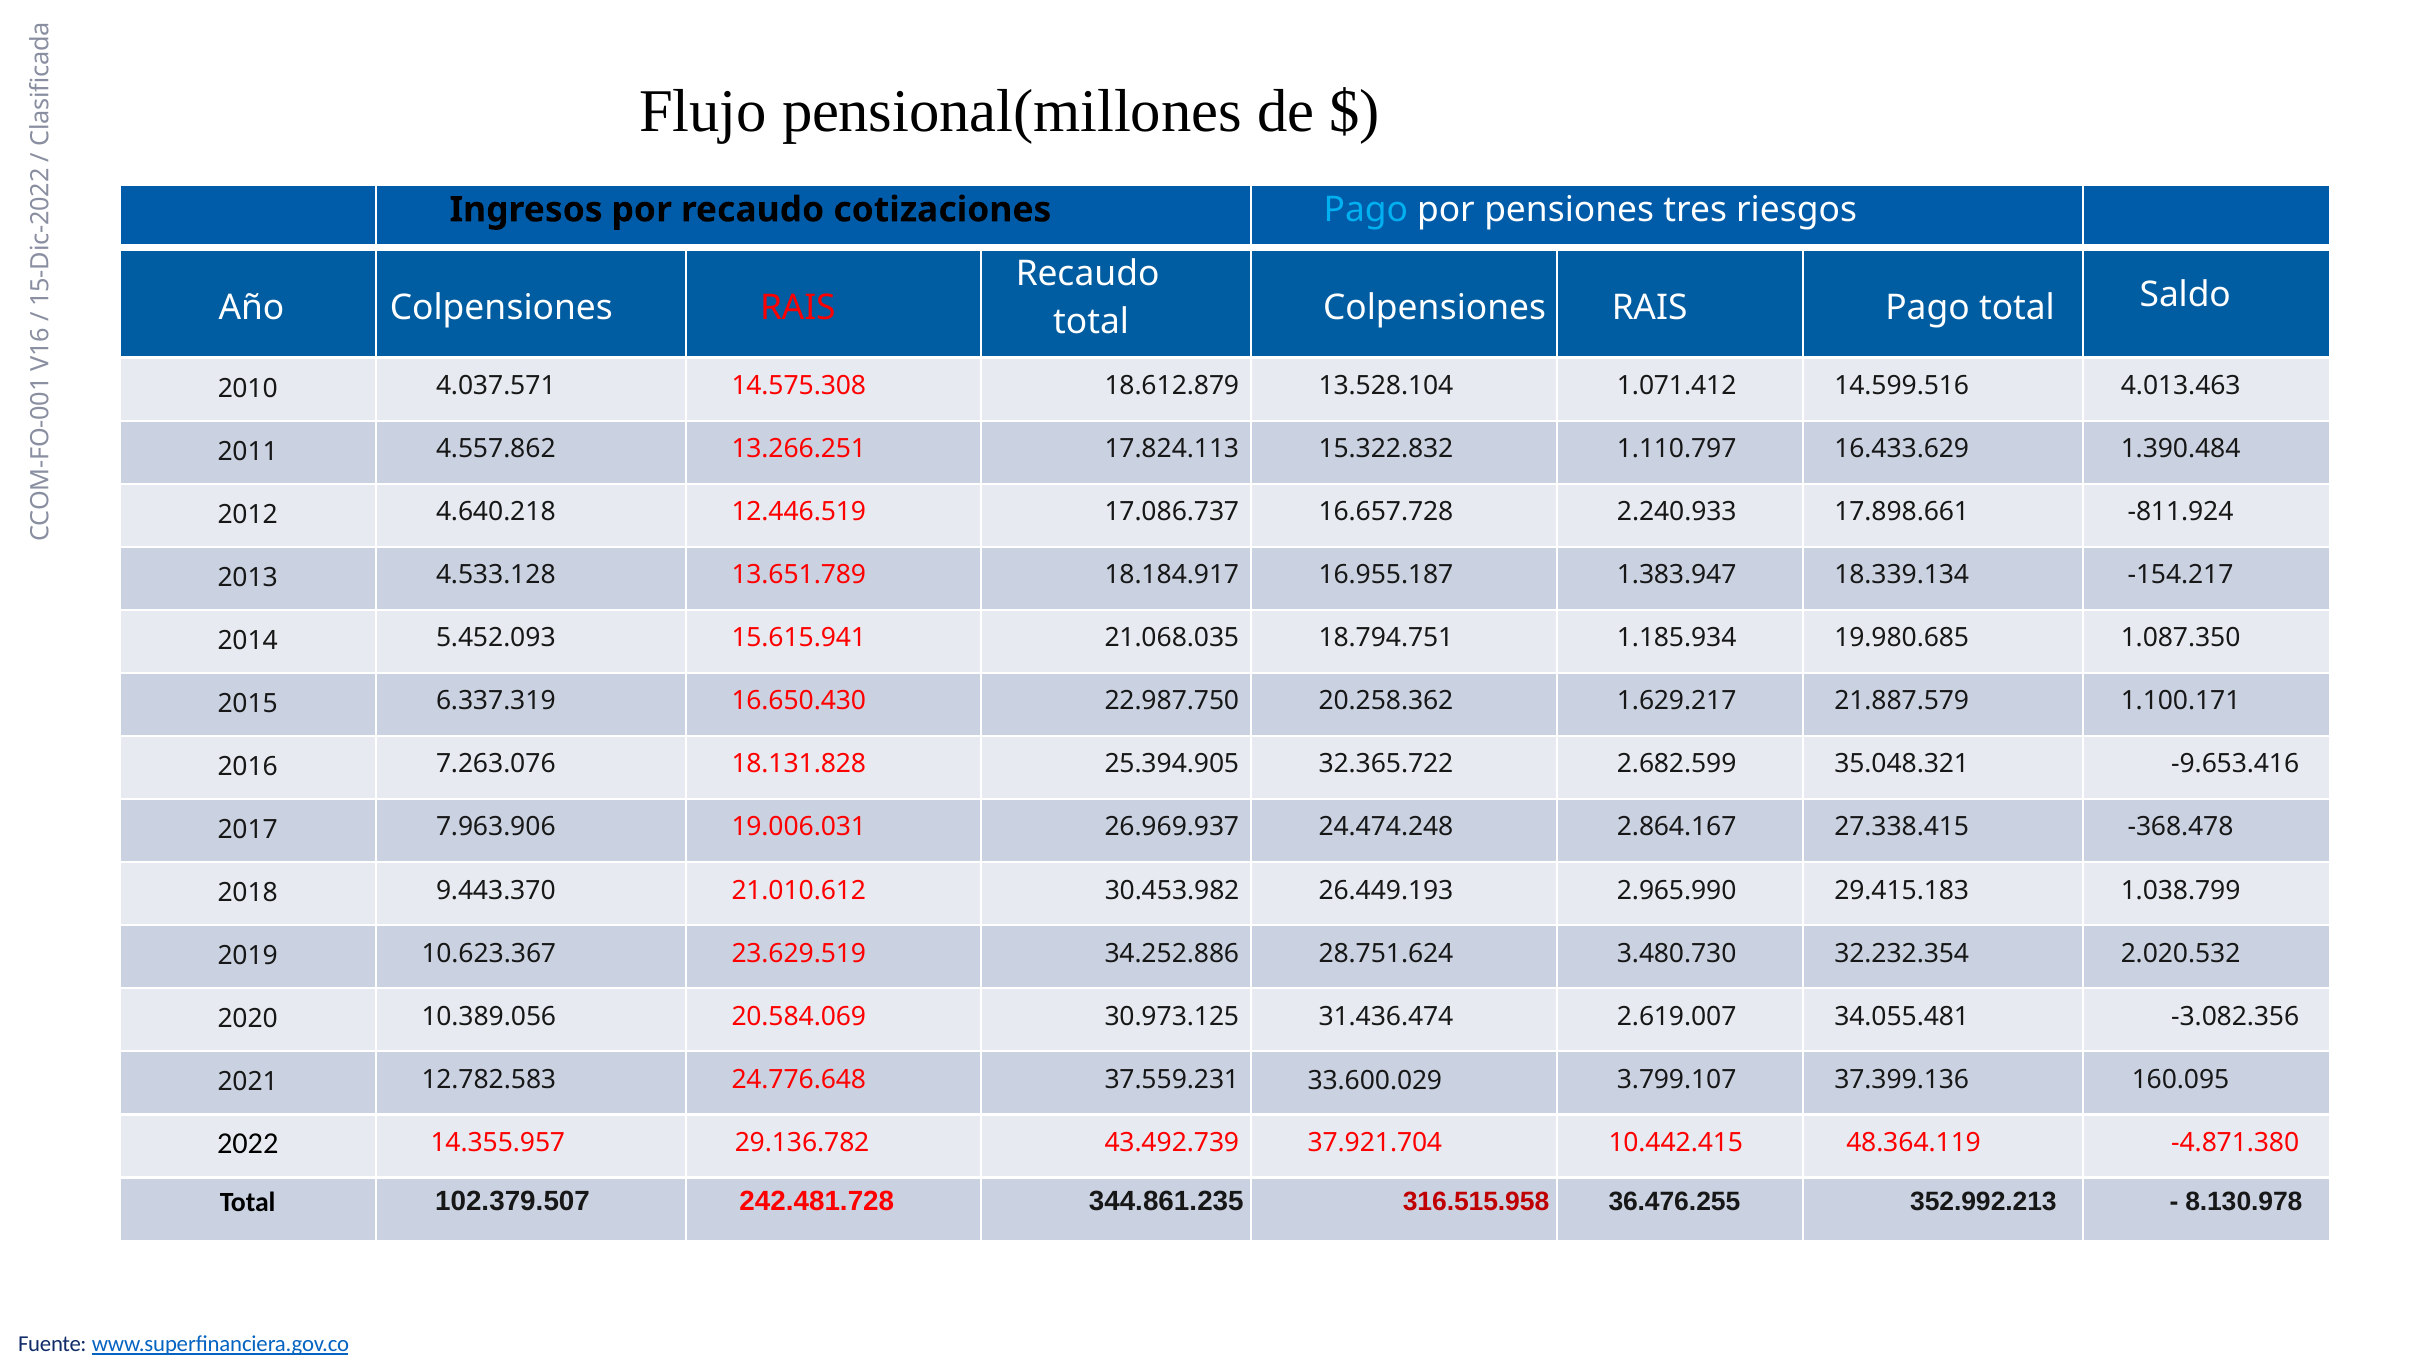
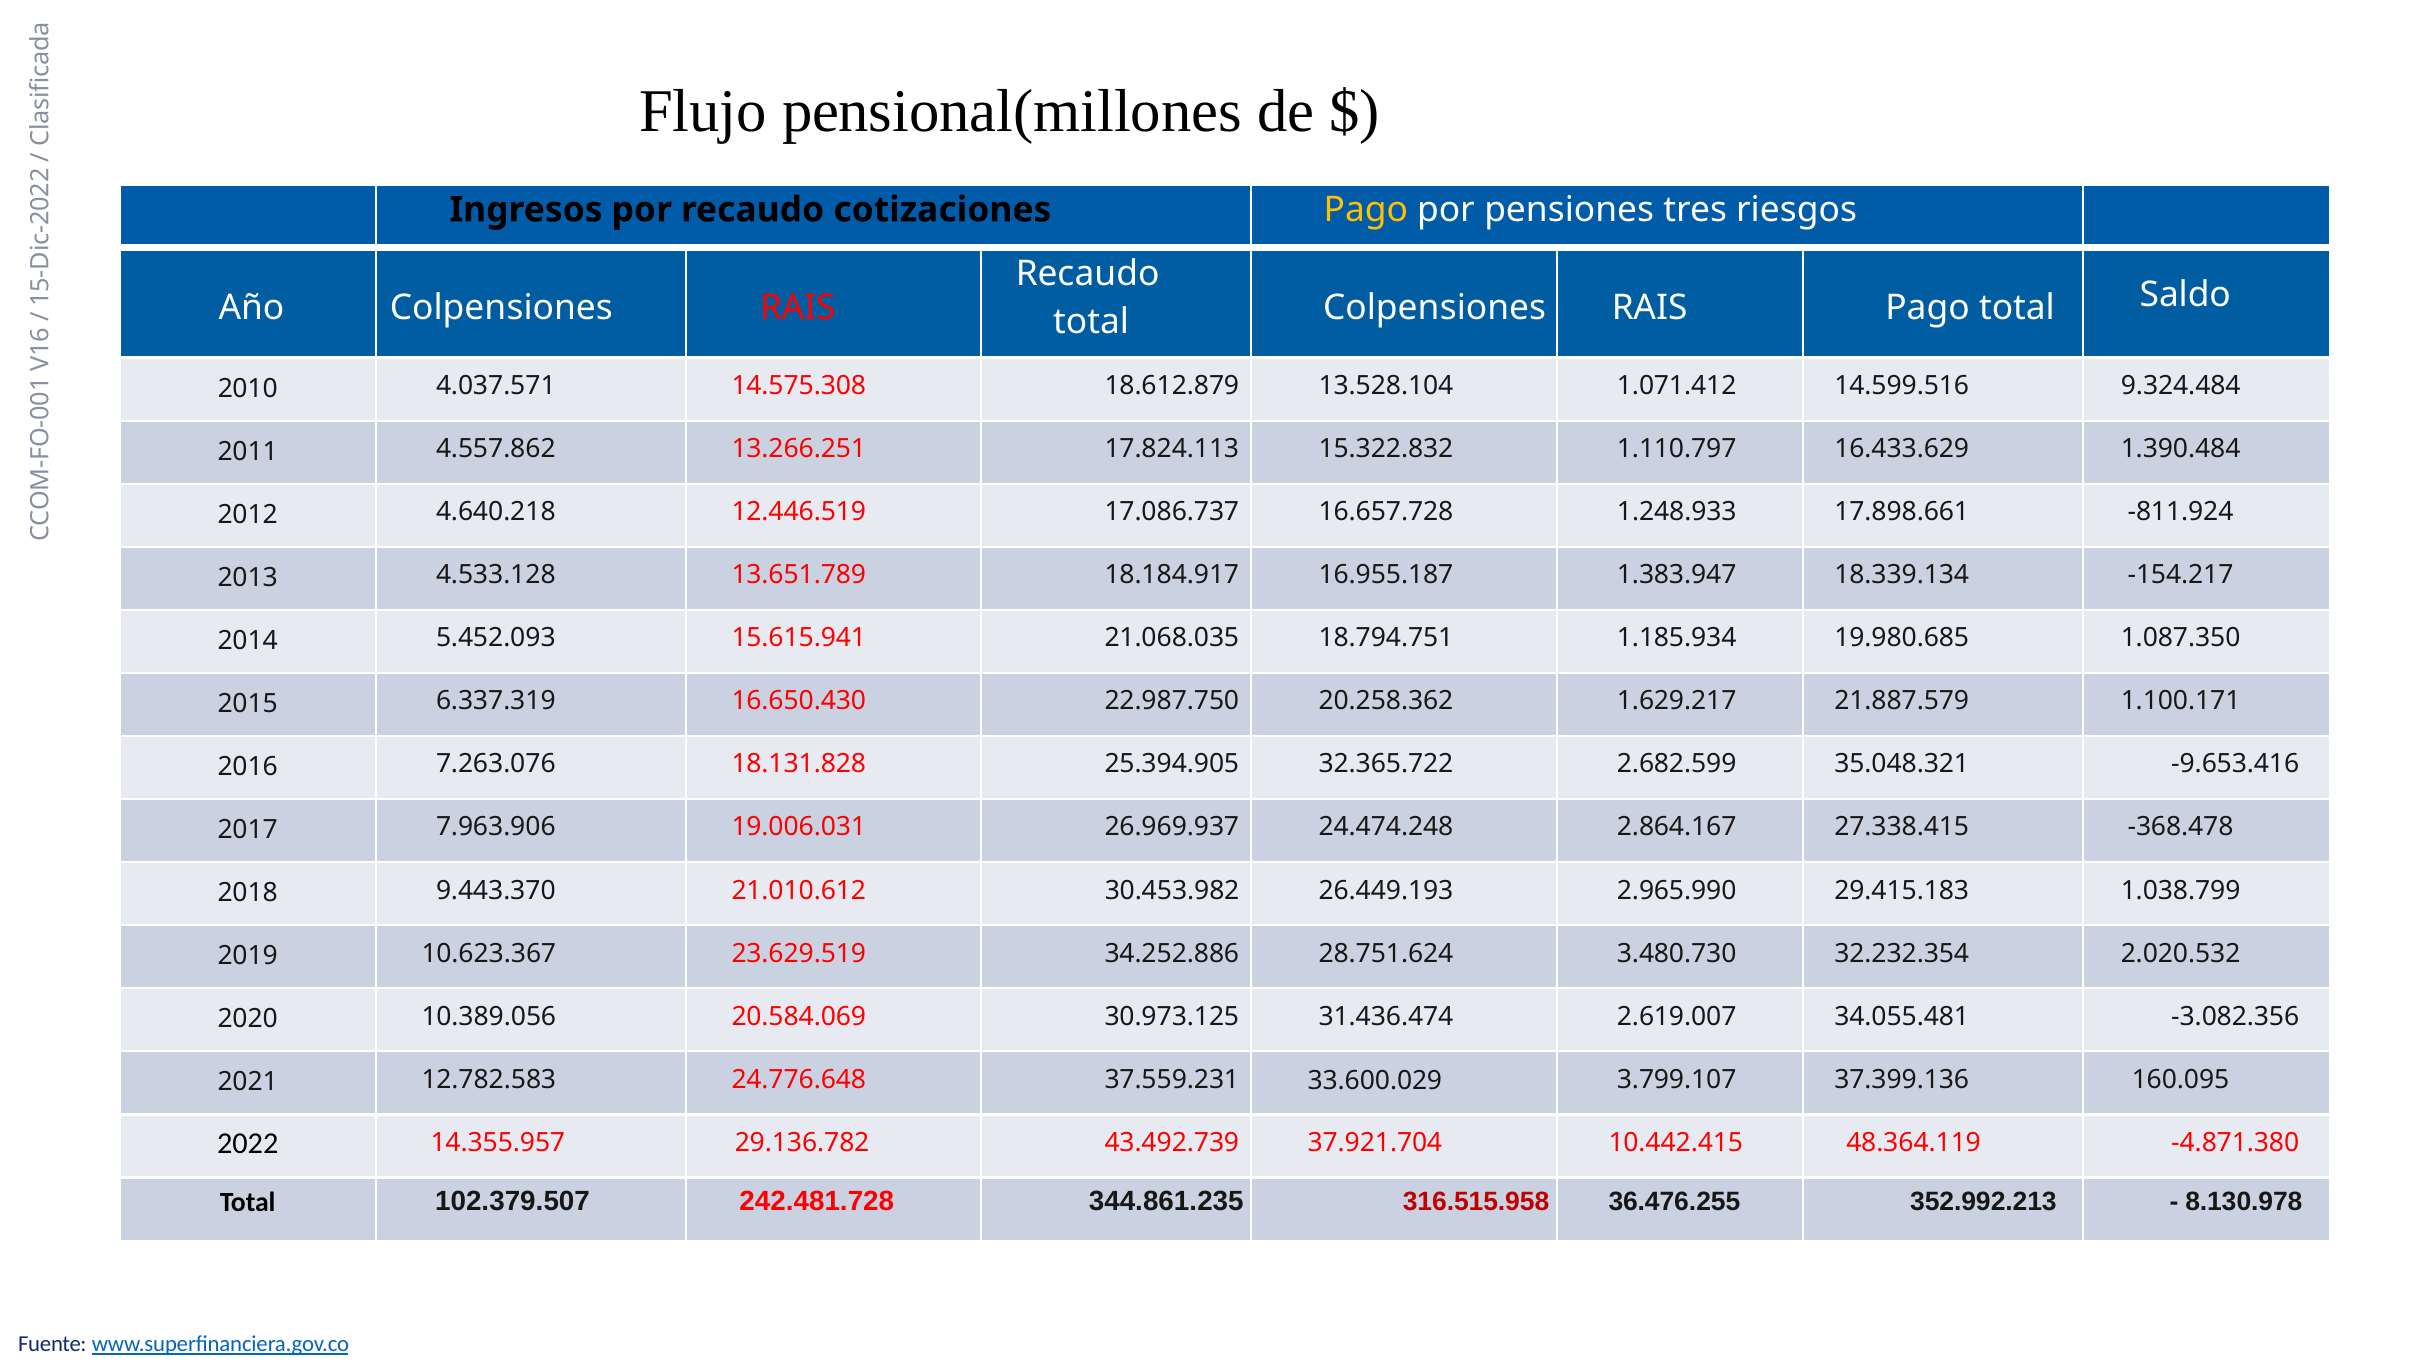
Pago colour: light blue -> yellow (1366, 210)
4.013.463: 4.013.463 -> 9.324.484 (2181, 386)
2.240.933: 2.240.933 -> 1.248.933 (1677, 512)
